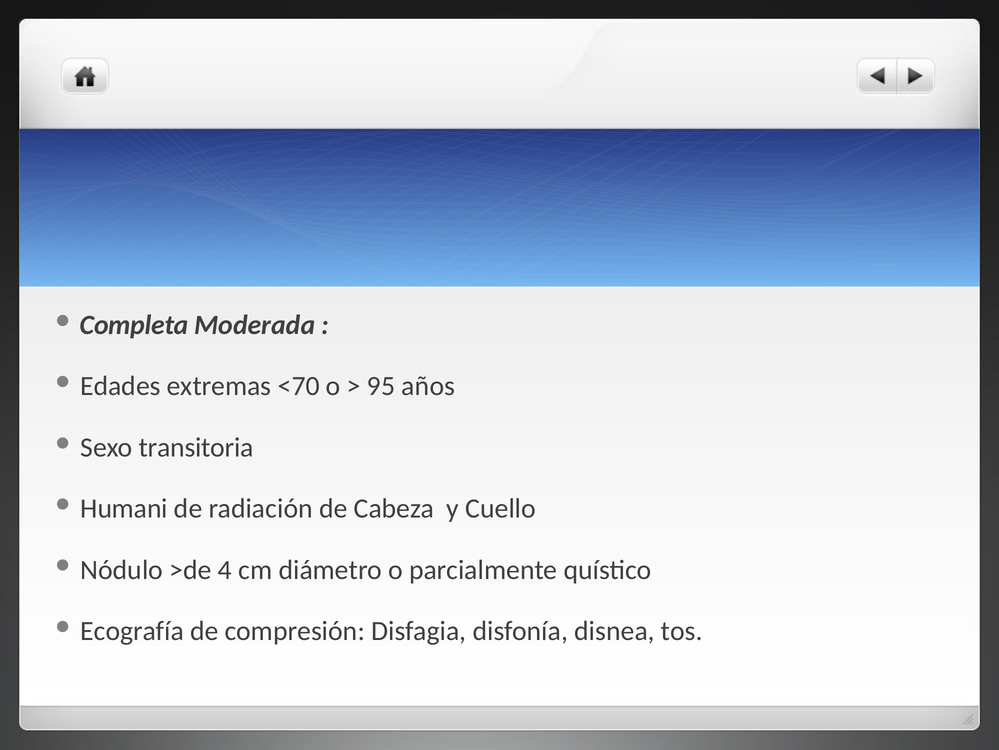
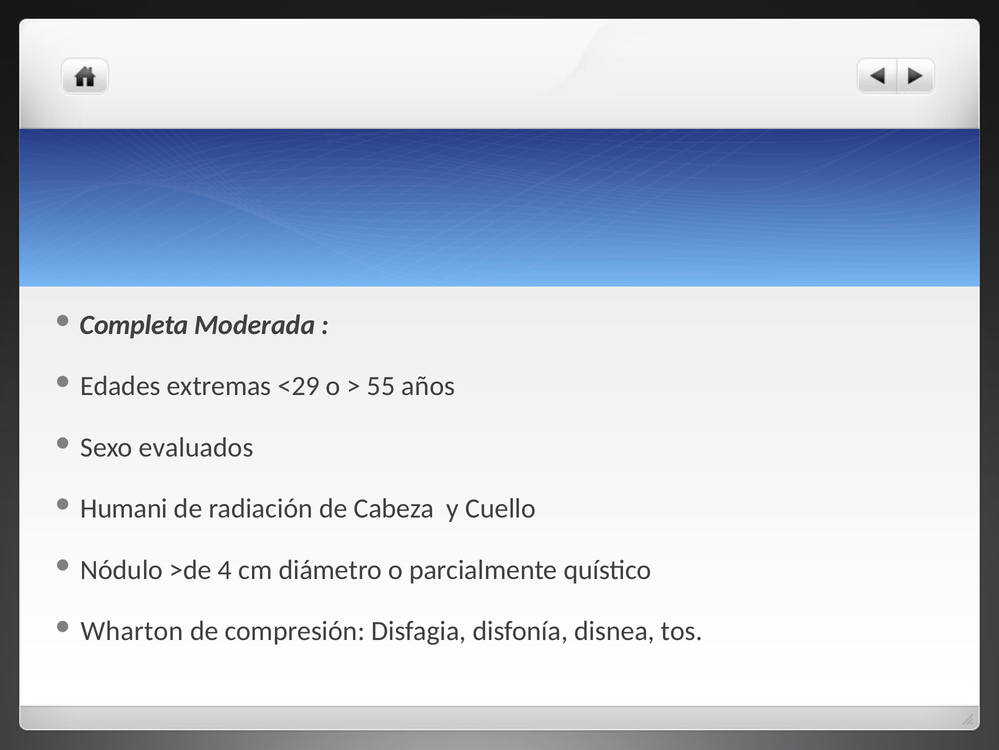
<70: <70 -> <29 (299, 386)
95: 95 -> 55 (381, 386)
transitoria: transitoria -> evaluados (196, 447)
Ecografía: Ecografía -> Wharton (132, 630)
